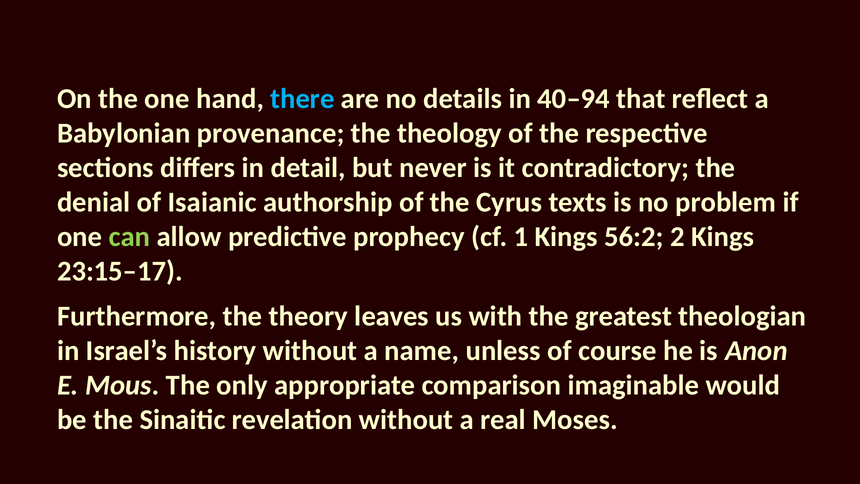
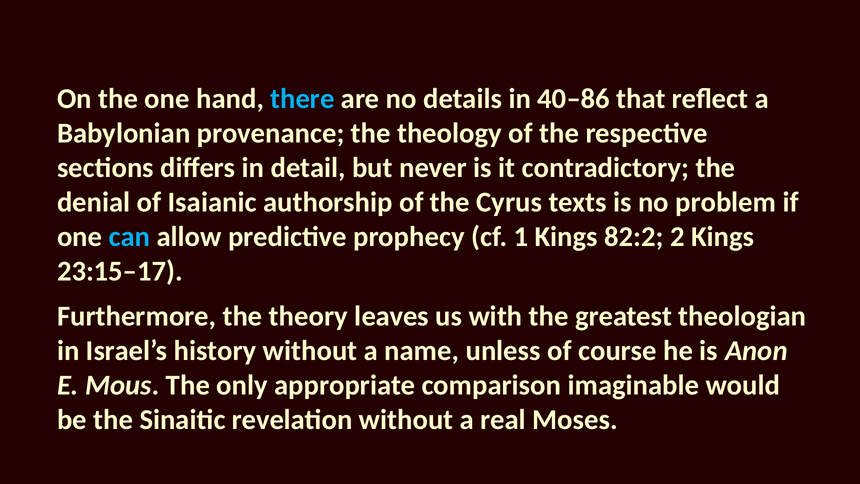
40–94: 40–94 -> 40–86 (574, 99)
can colour: light green -> light blue (129, 237)
56:2: 56:2 -> 82:2 (634, 237)
